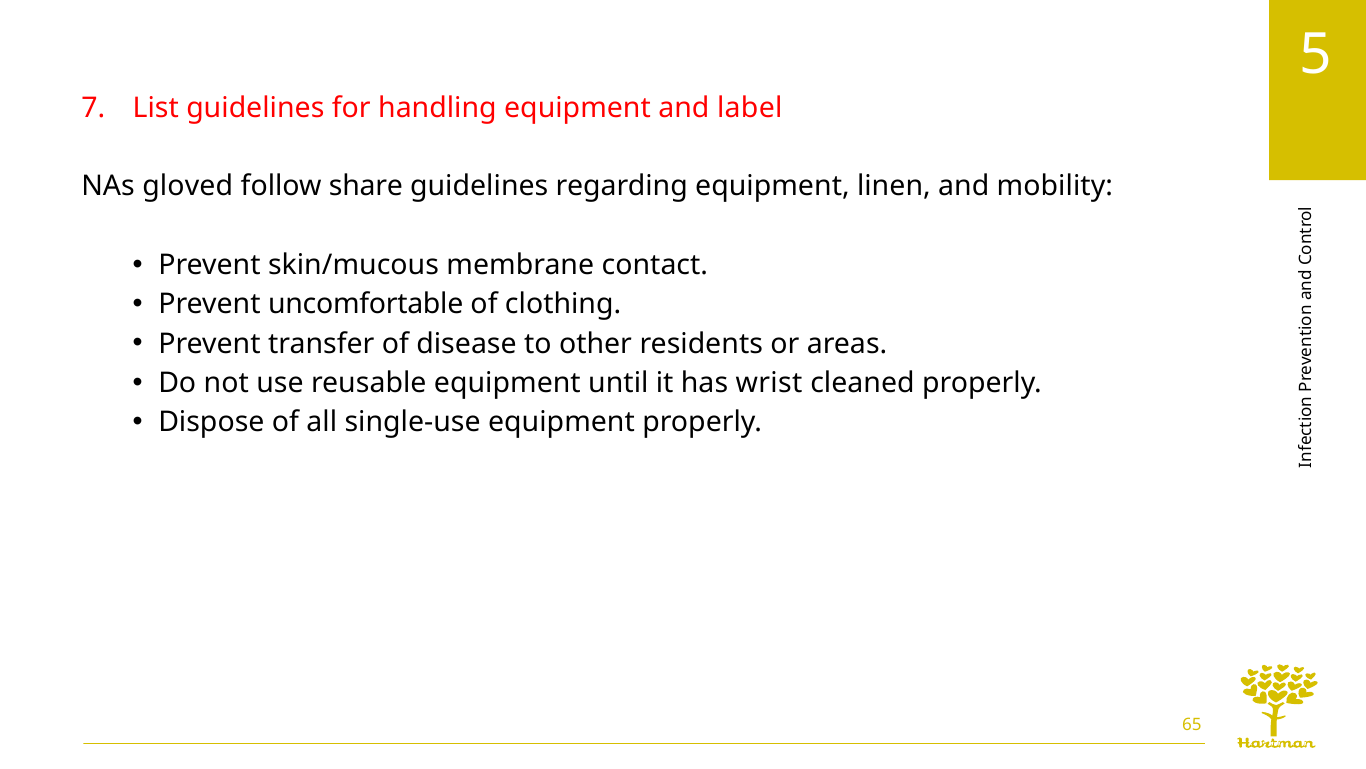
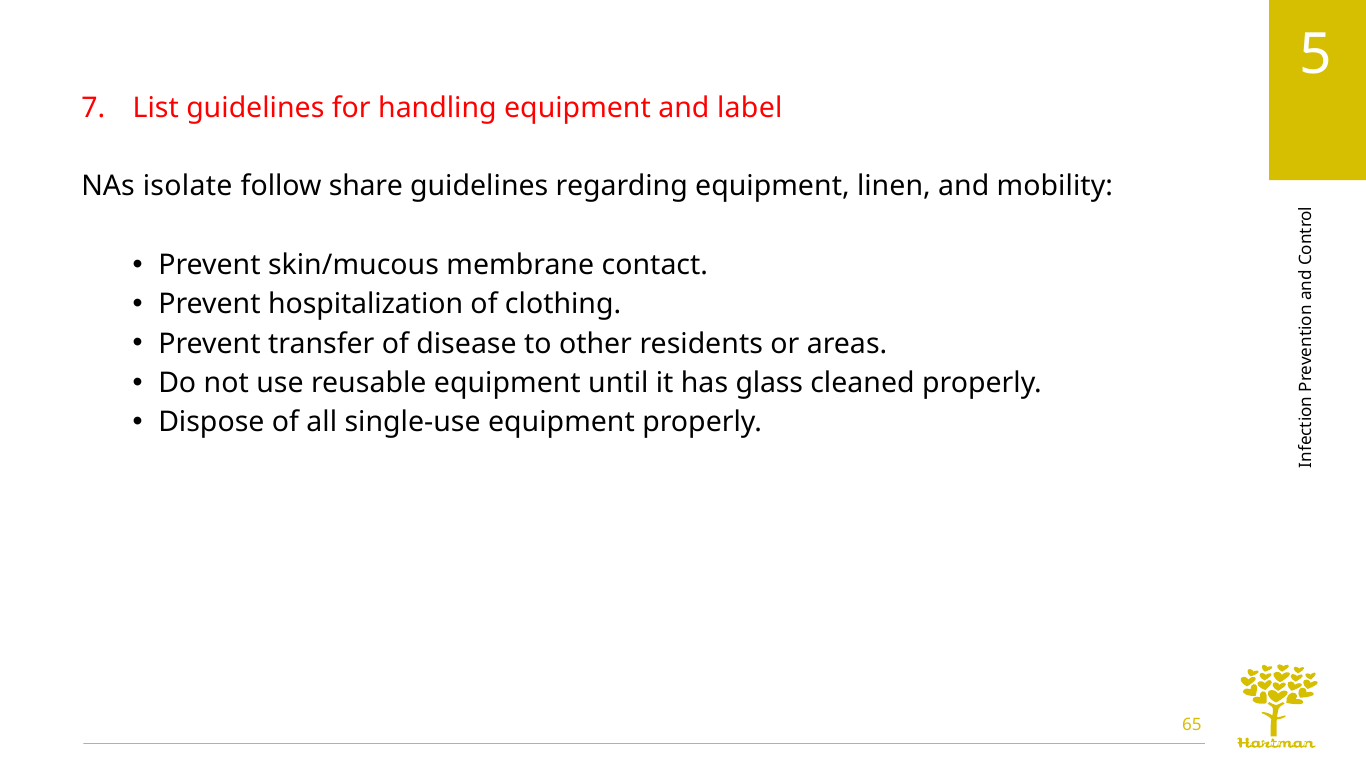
gloved: gloved -> isolate (188, 186)
uncomfortable: uncomfortable -> hospitalization (366, 304)
wrist: wrist -> glass (769, 383)
